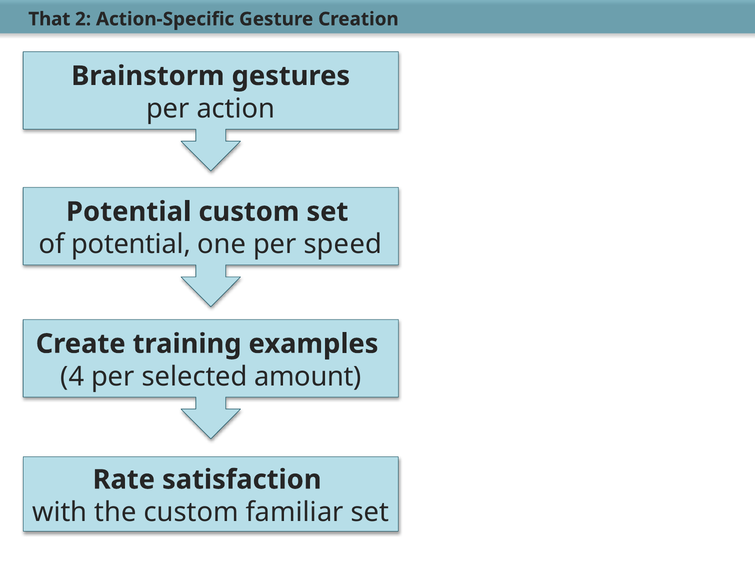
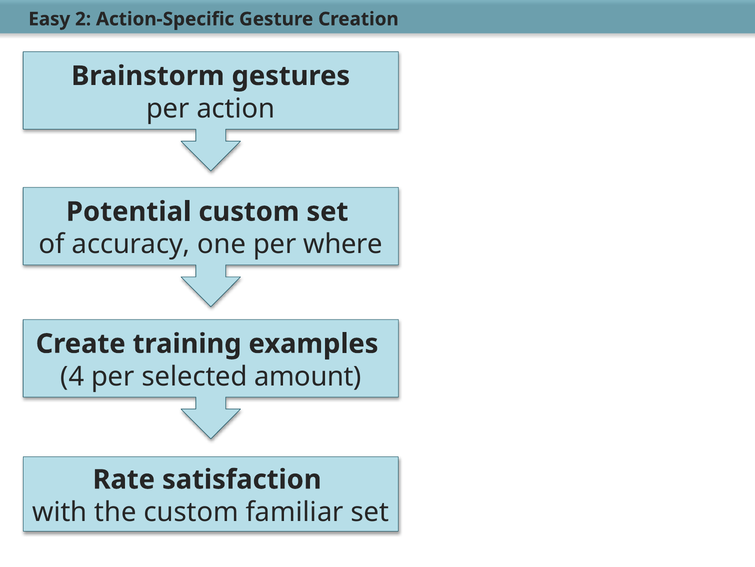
That: That -> Easy (49, 19)
of potential: potential -> accuracy (131, 244)
speed: speed -> where (343, 244)
